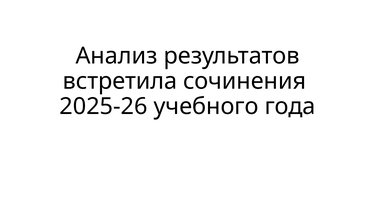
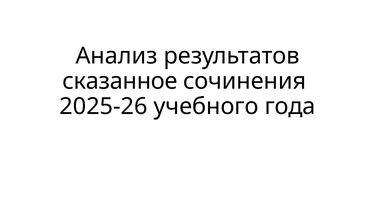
встретила: встретила -> сказанное (120, 81)
